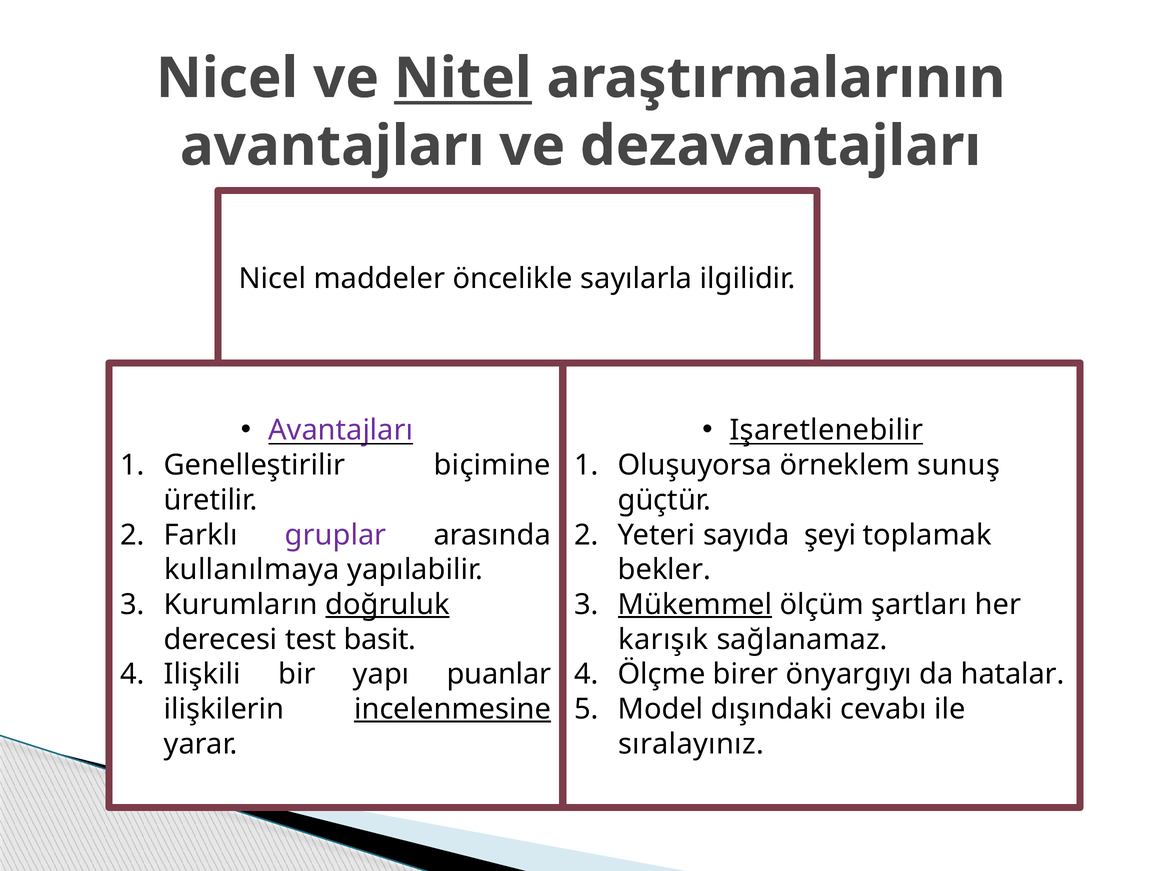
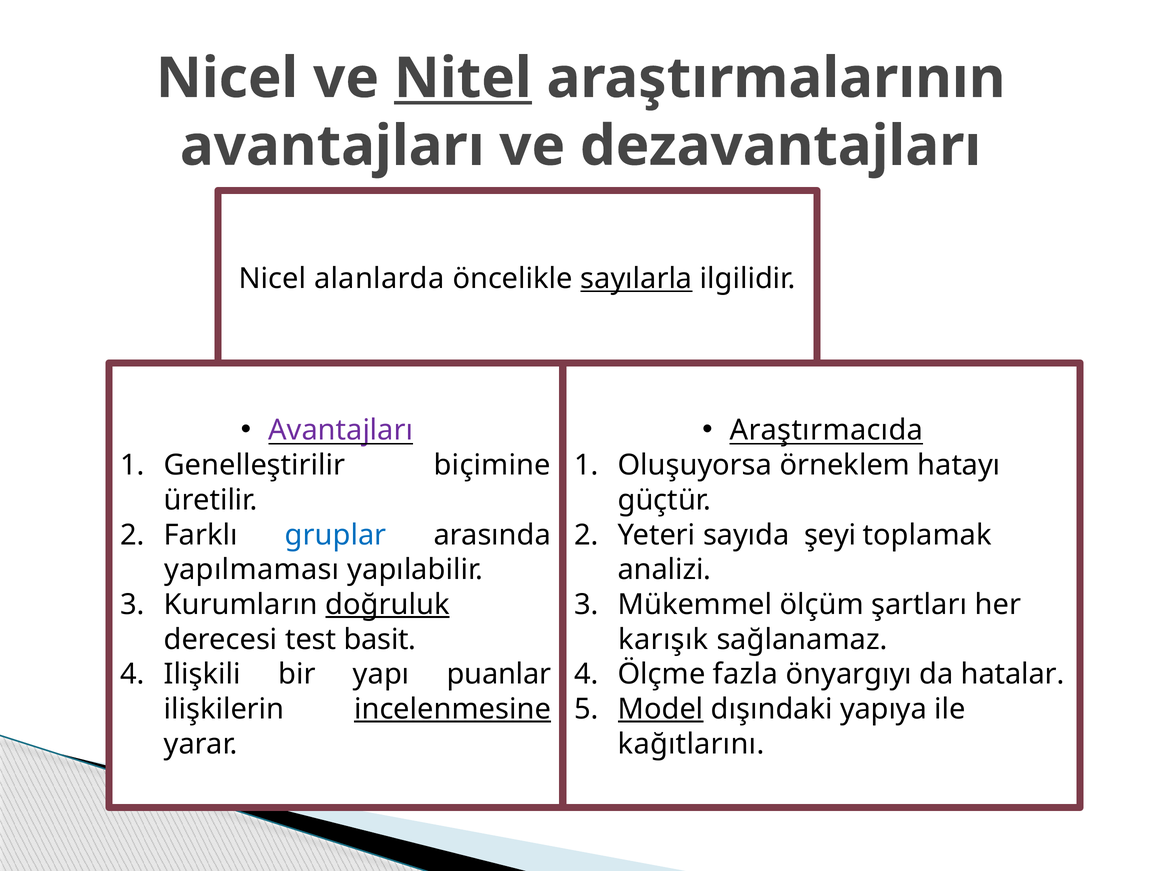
maddeler: maddeler -> alanlarda (379, 279)
sayılarla underline: none -> present (636, 279)
Işaretlenebilir: Işaretlenebilir -> Araştırmacıda (826, 431)
sunuş: sunuş -> hatayı (959, 466)
gruplar colour: purple -> blue (336, 535)
kullanılmaya: kullanılmaya -> yapılmaması (252, 570)
bekler: bekler -> analizi (665, 570)
Mükemmel underline: present -> none (695, 605)
birer: birer -> fazla (745, 675)
Model underline: none -> present (661, 710)
cevabı: cevabı -> yapıya (884, 710)
sıralayınız: sıralayınız -> kağıtlarını (691, 744)
